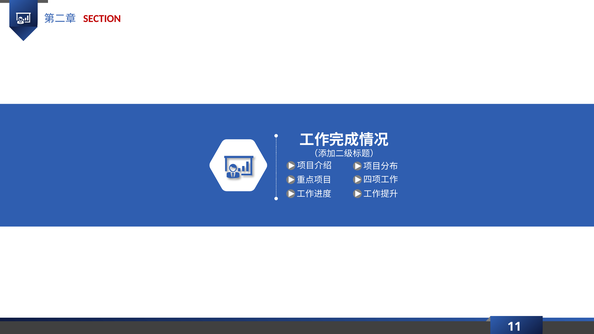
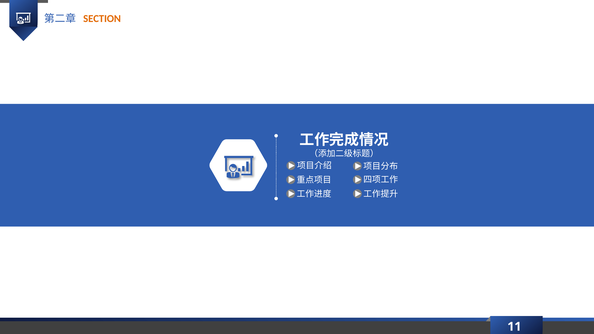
SECTION colour: red -> orange (102, 19)
